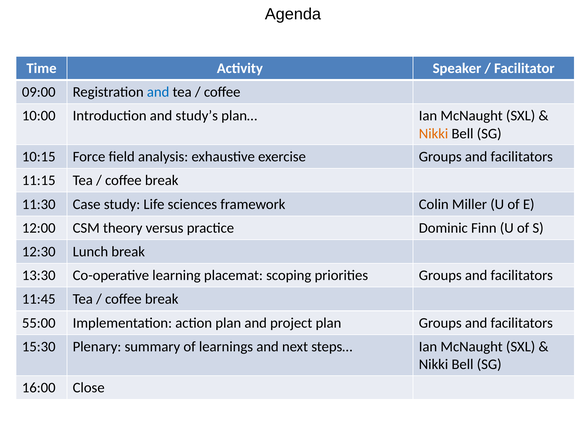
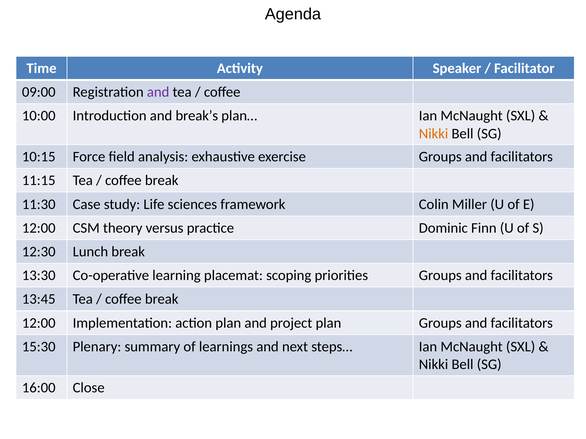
and colour: blue -> purple (158, 92)
study’s: study’s -> break’s (197, 116)
11:45: 11:45 -> 13:45 (39, 299)
55:00: 55:00 -> 12:00 (39, 323)
